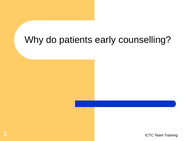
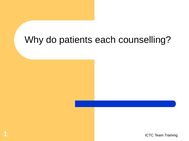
early: early -> each (105, 40)
